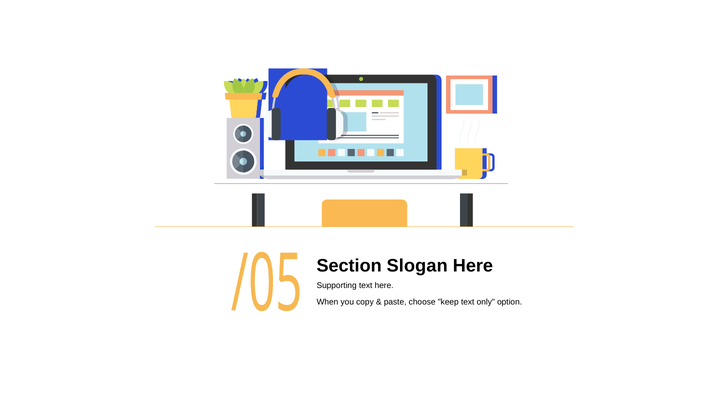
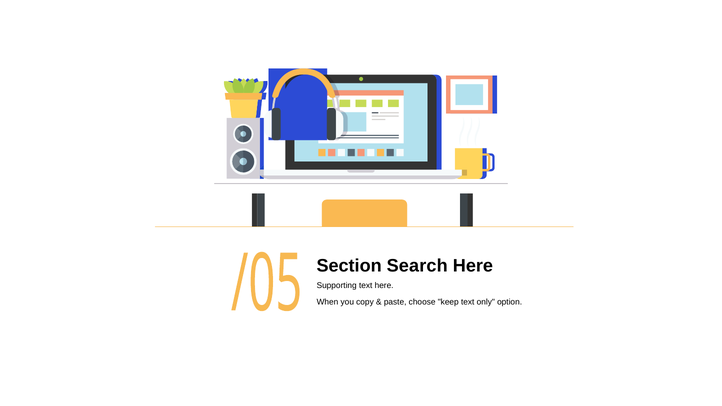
Slogan: Slogan -> Search (417, 266)
